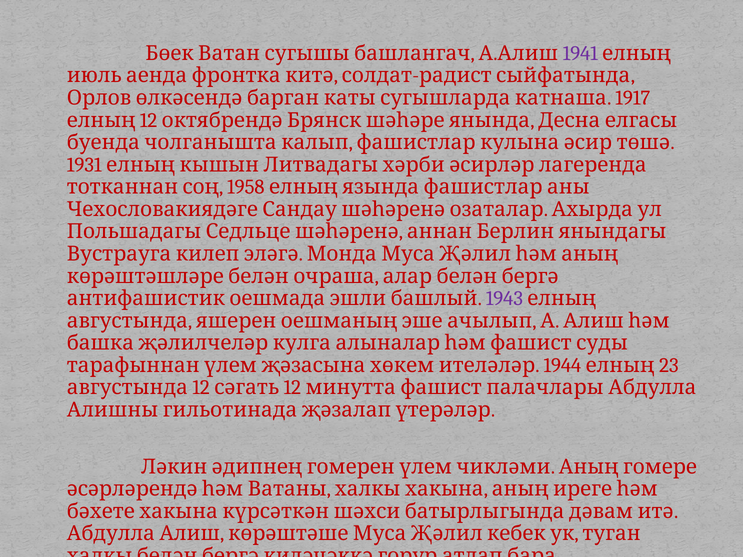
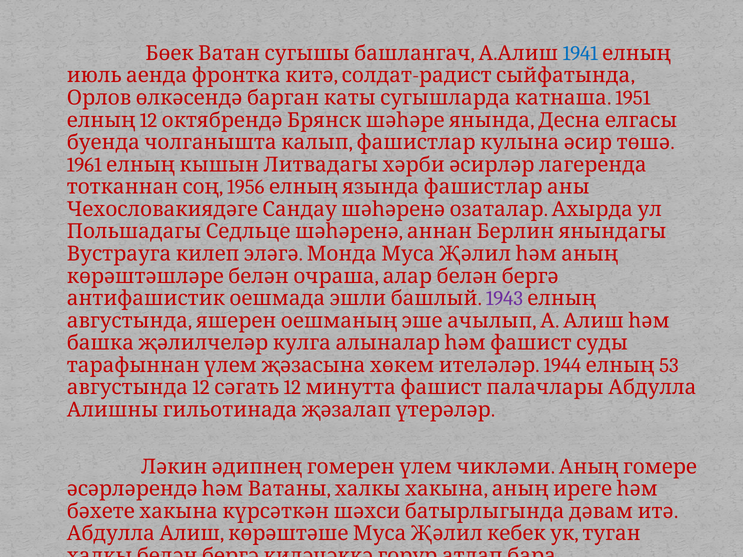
1941 colour: purple -> blue (580, 53)
1917: 1917 -> 1951 (633, 98)
1931: 1931 -> 1961 (84, 165)
1958: 1958 -> 1956 (246, 187)
23: 23 -> 53 (669, 365)
